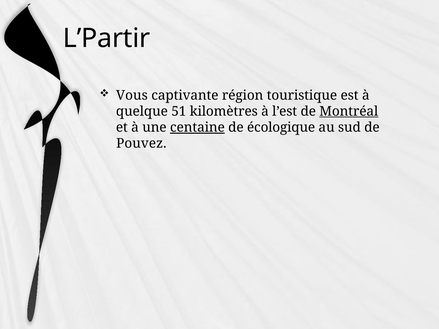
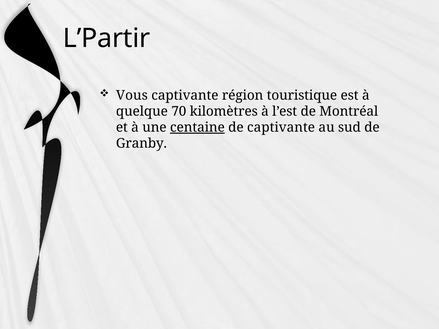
51: 51 -> 70 (179, 111)
Montréal underline: present -> none (349, 111)
de écologique: écologique -> captivante (281, 127)
Pouvez: Pouvez -> Granby (141, 144)
